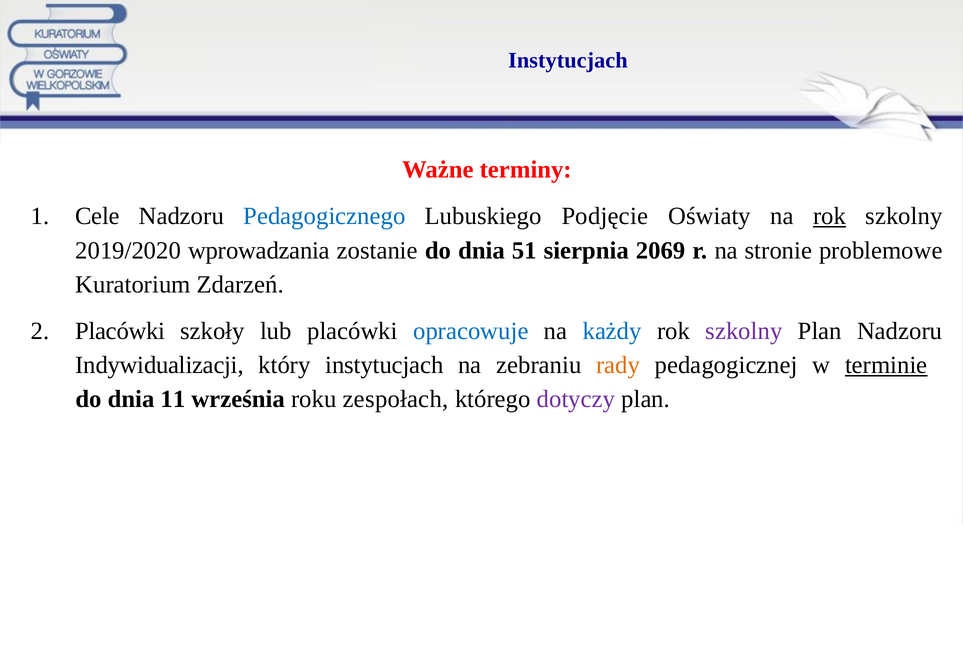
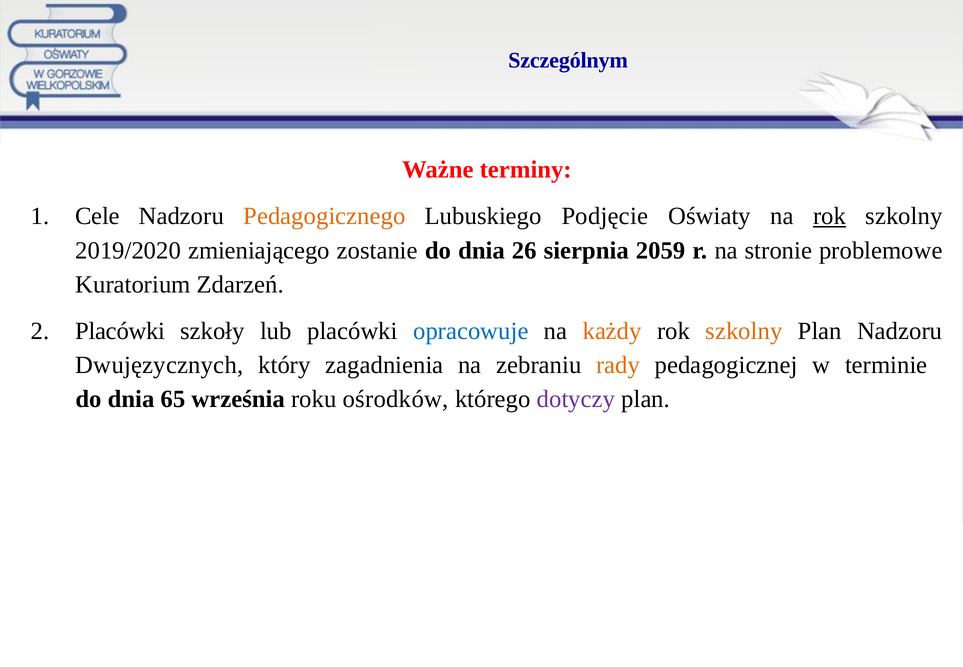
Instytucjach: Instytucjach -> Szczególnym (568, 61)
Pedagogicznego colour: blue -> orange (324, 216)
wprowadzania: wprowadzania -> zmieniającego (259, 250)
51: 51 -> 26 (524, 250)
2069: 2069 -> 2059 (661, 250)
każdy colour: blue -> orange (612, 331)
szkolny colour: purple -> orange (744, 331)
Indywidualizacji: Indywidualizacji -> Dwujęzycznych (159, 365)
który instytucjach: instytucjach -> zagadnienia (384, 365)
terminie underline: present -> none (886, 365)
11: 11 -> 65 (173, 399)
zespołach: zespołach -> ośrodków (396, 399)
